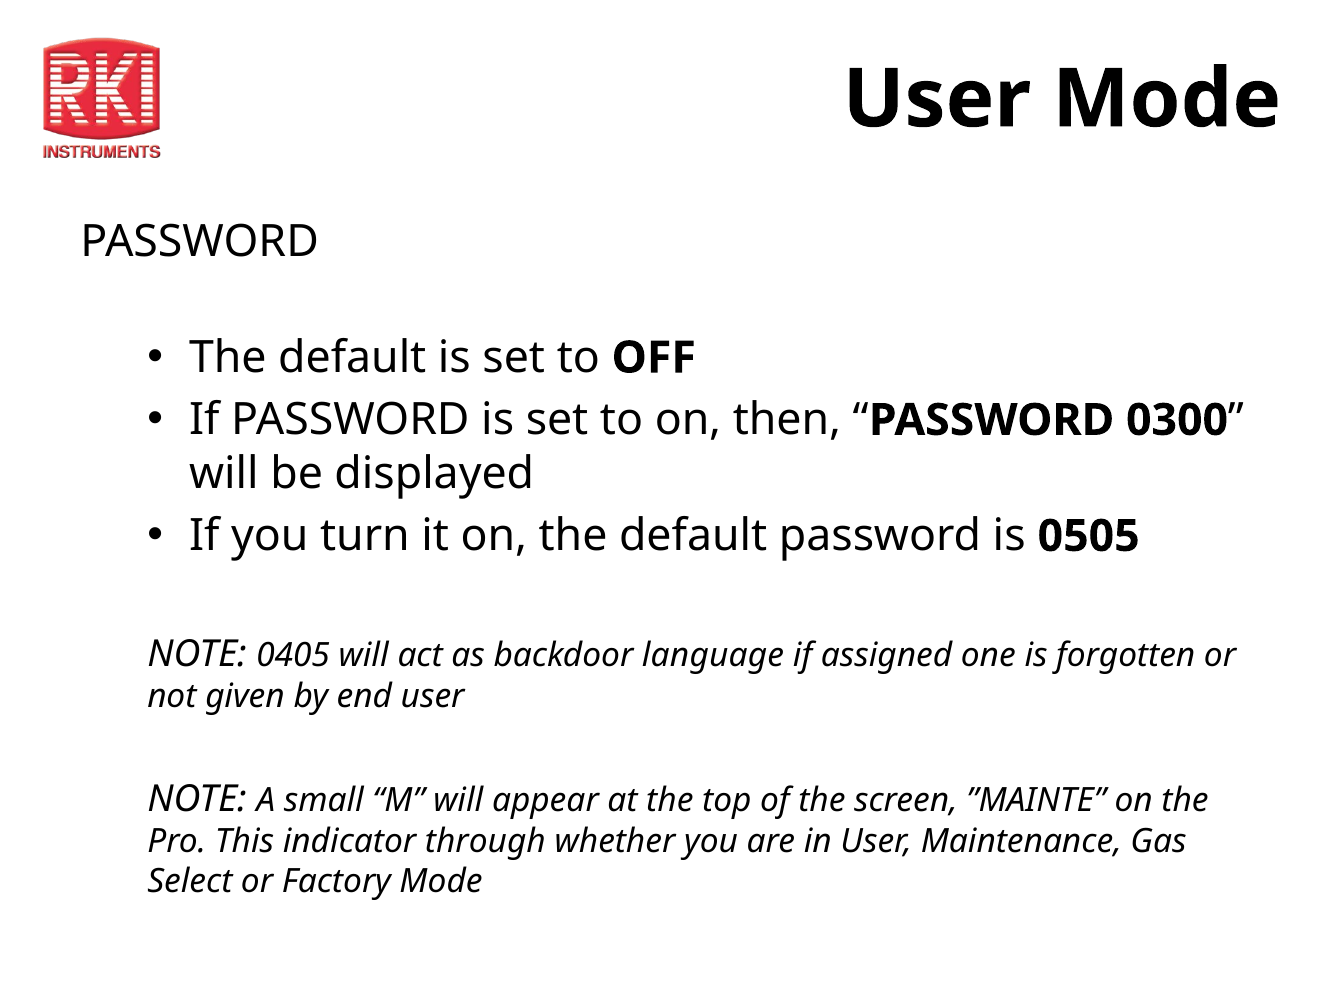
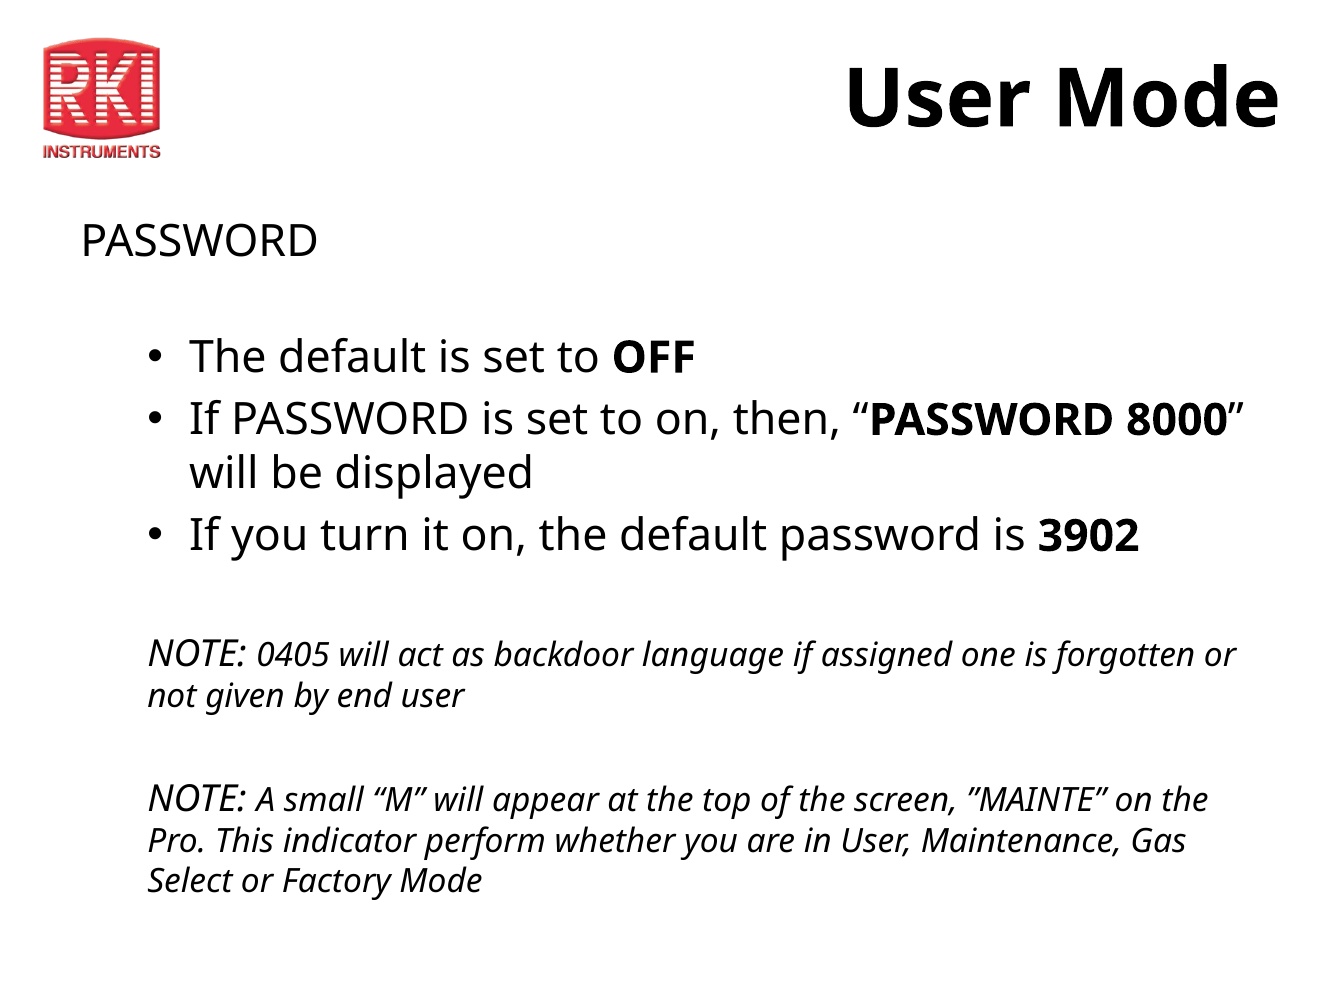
0300: 0300 -> 8000 (1177, 420)
0505: 0505 -> 3902 (1089, 536)
through: through -> perform (485, 841)
